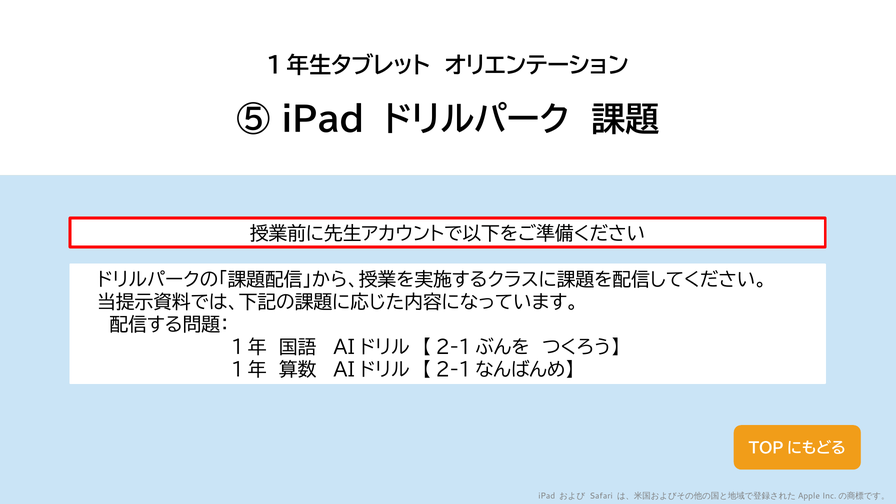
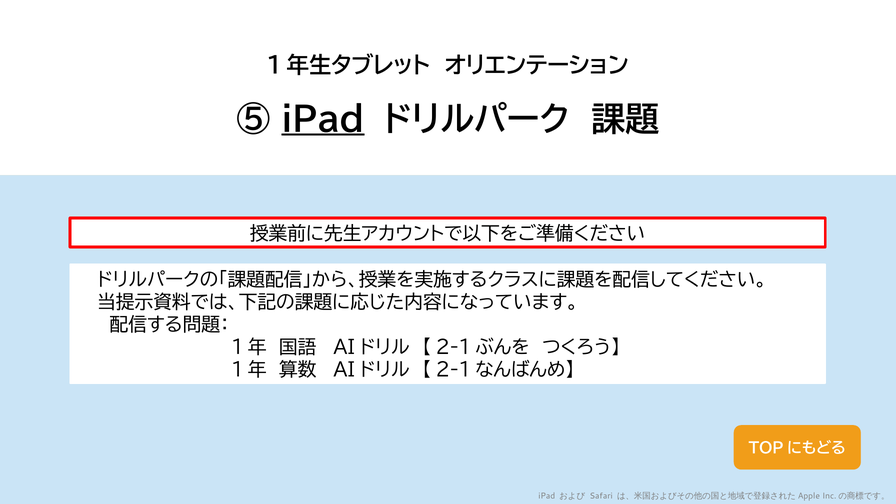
iPad underline: none -> present (323, 120)
